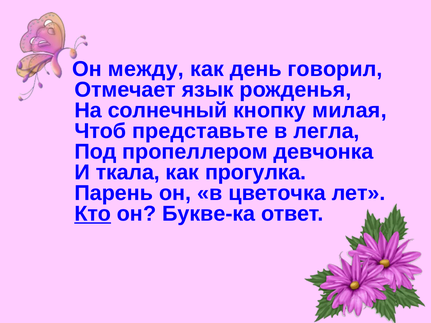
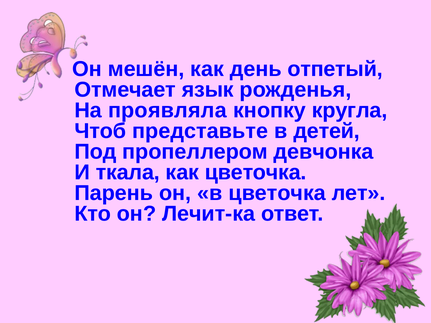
между: между -> мешён (146, 69)
говорил: говорил -> отпетый (335, 69)
солнечный: солнечный -> проявляла (167, 110)
милая: милая -> кругла (350, 110)
легла: легла -> детей (327, 131)
как прогулка: прогулка -> цветочка (256, 172)
Кто underline: present -> none (93, 214)
Букве-ка: Букве-ка -> Лечит-ка (209, 214)
